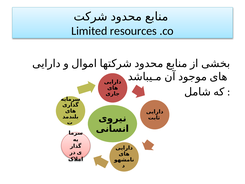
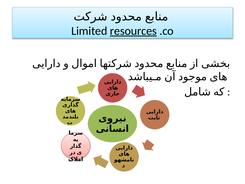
resources underline: none -> present (133, 31)
